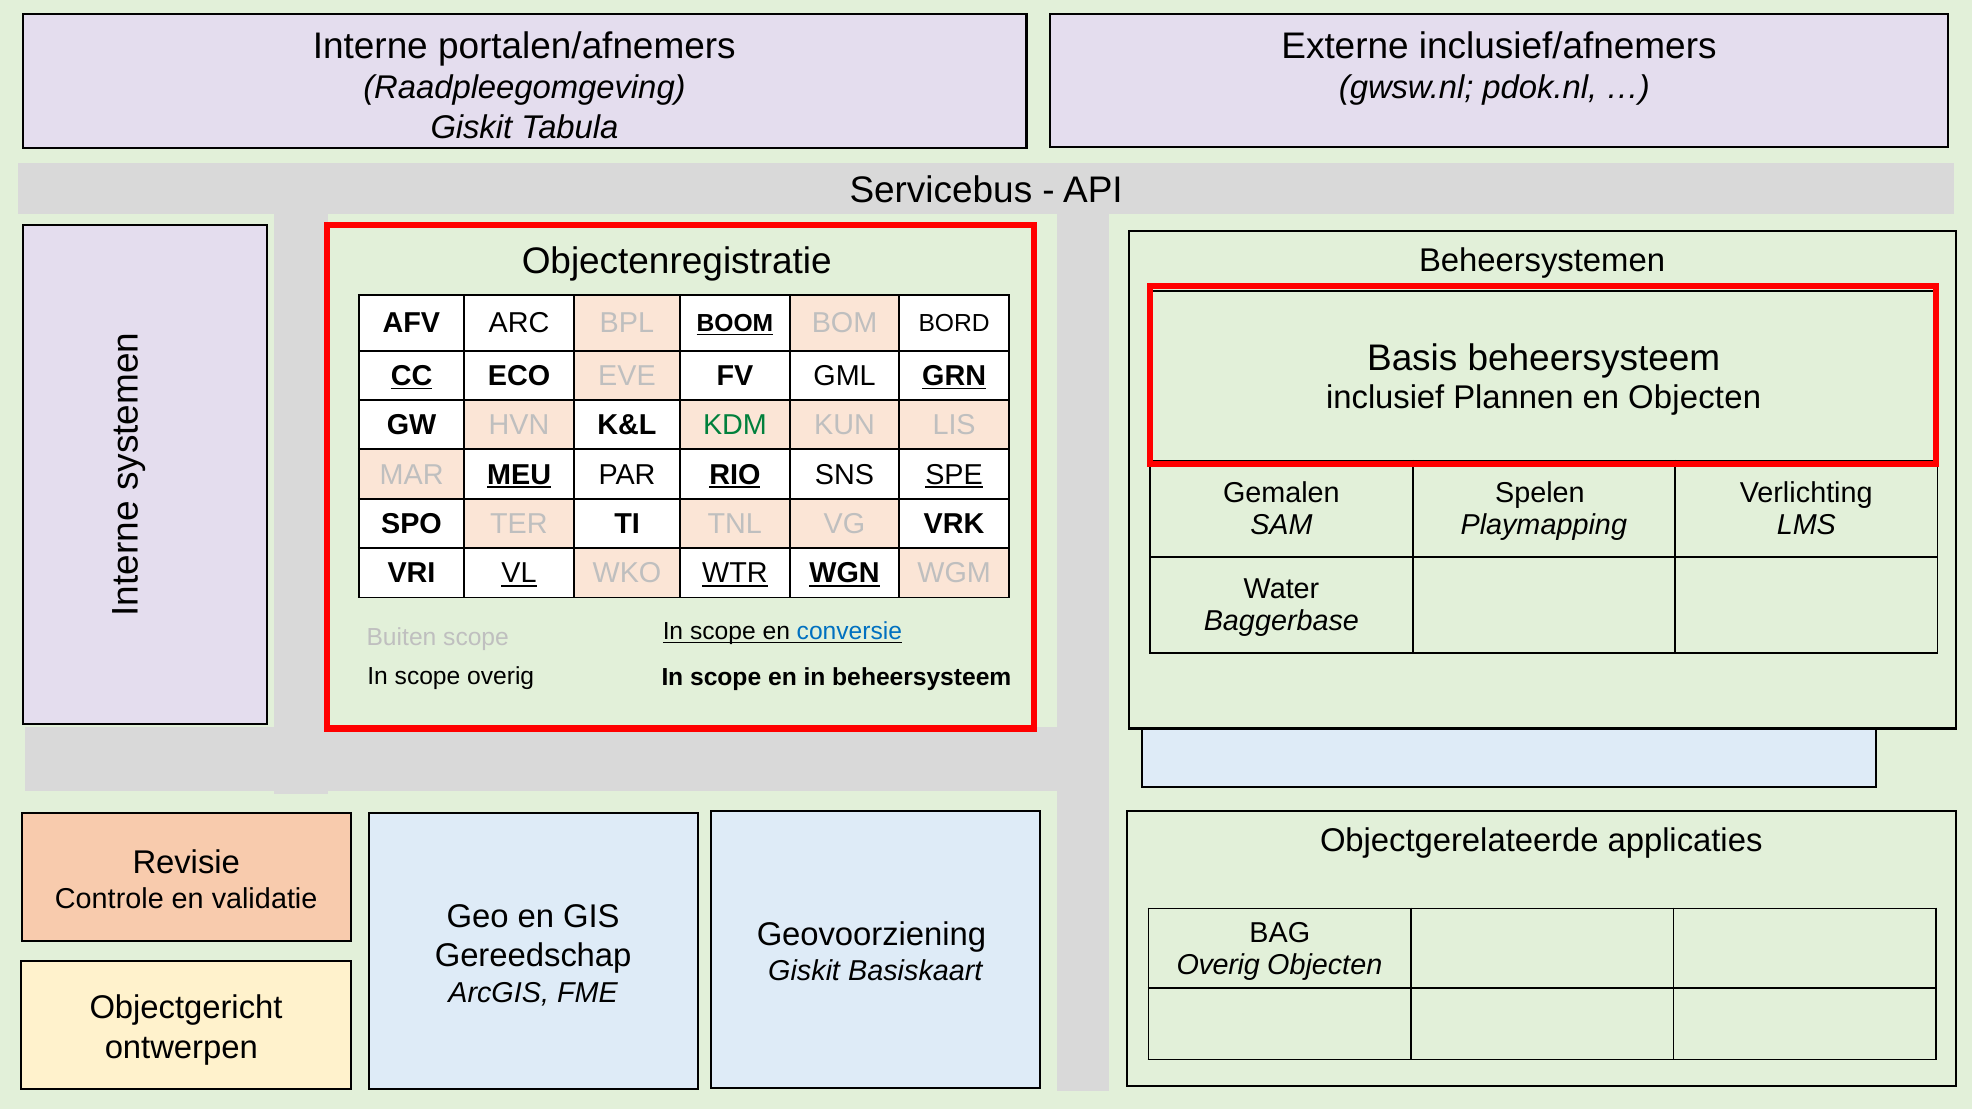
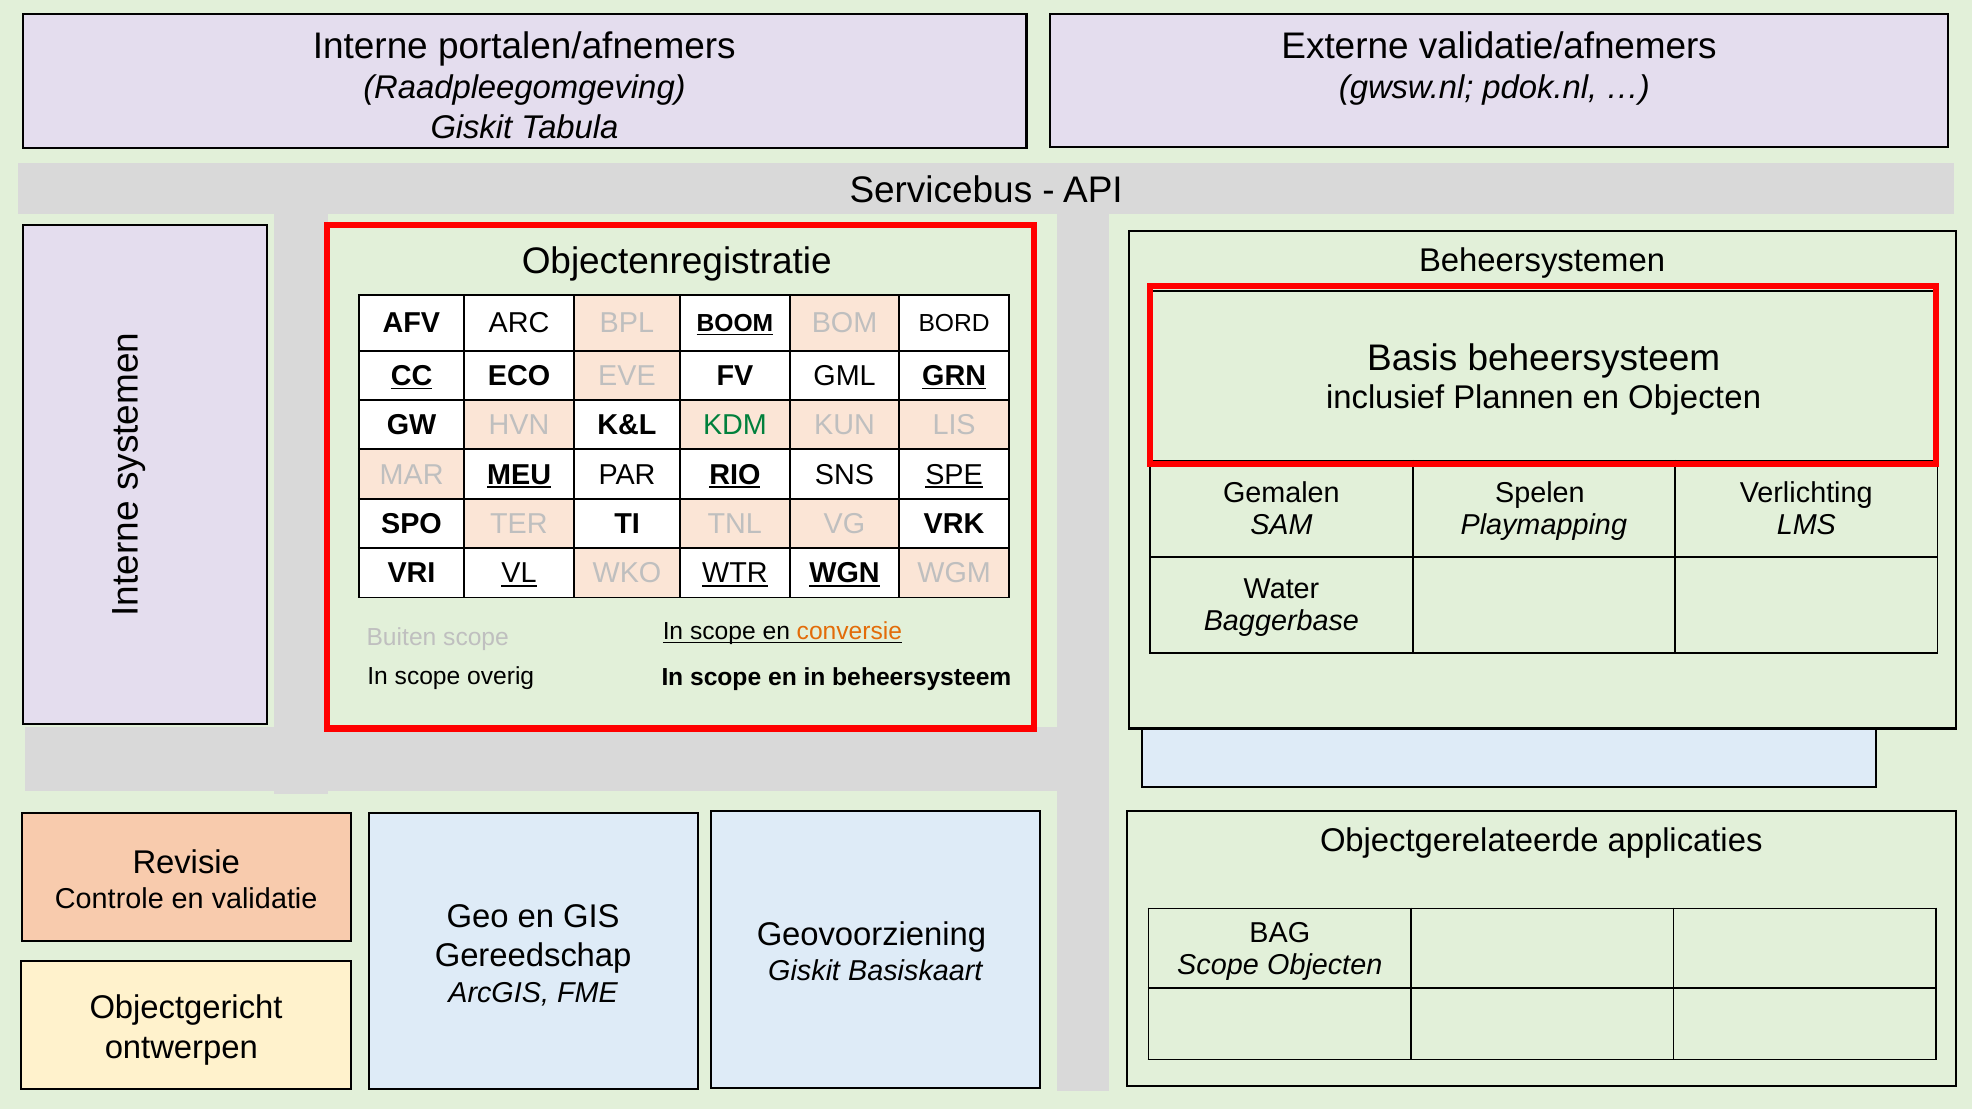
inclusief/afnemers: inclusief/afnemers -> validatie/afnemers (1568, 46)
conversie colour: blue -> orange (849, 631)
Overig: Overig -> Scope (1218, 965)
